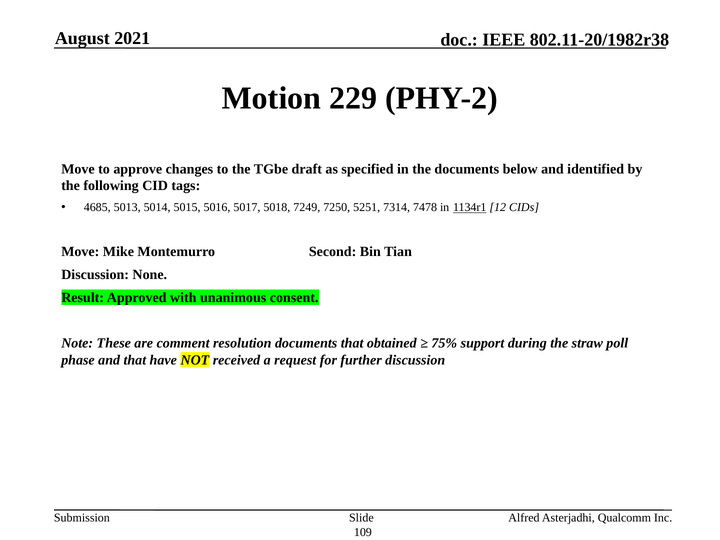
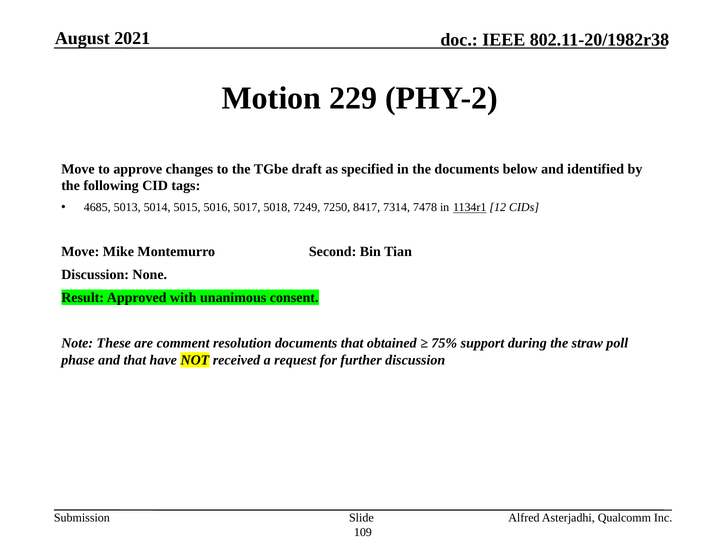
5251: 5251 -> 8417 (367, 207)
